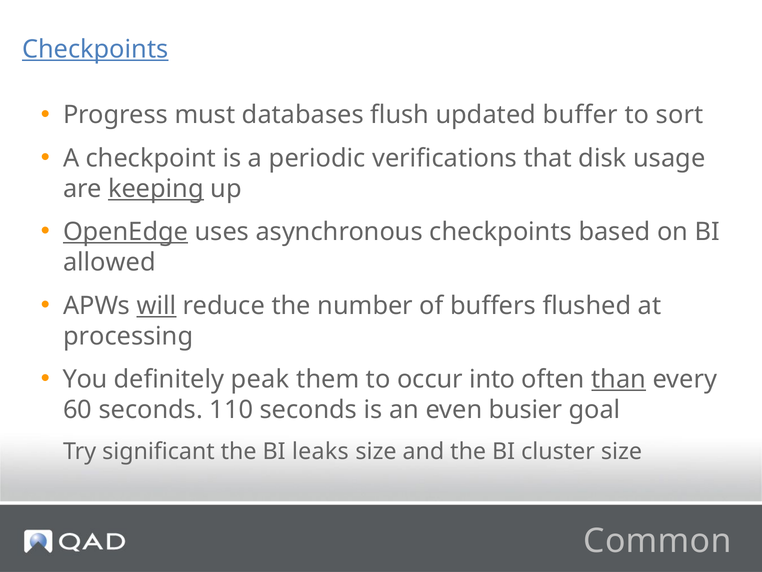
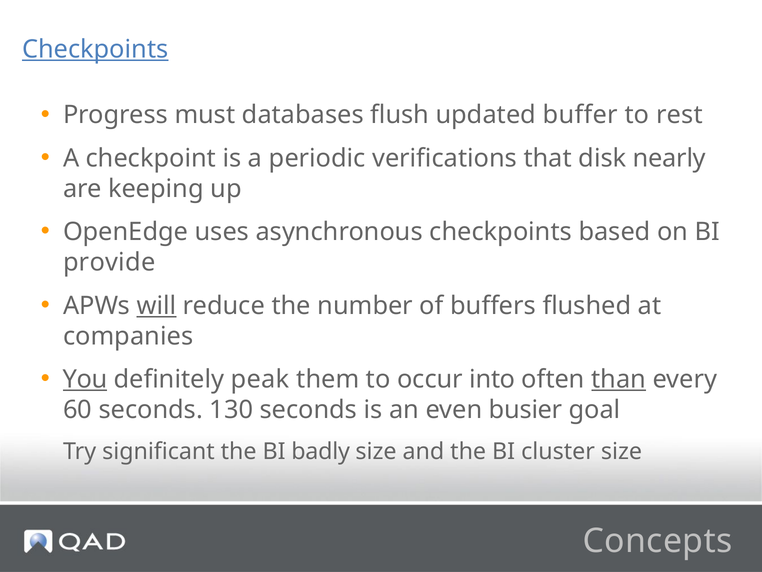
sort: sort -> rest (680, 115)
usage: usage -> nearly (669, 158)
keeping underline: present -> none (156, 189)
OpenEdge underline: present -> none (126, 232)
allowed: allowed -> provide (109, 262)
processing: processing -> companies (128, 336)
You underline: none -> present (85, 379)
110: 110 -> 130 (231, 410)
leaks: leaks -> badly (321, 451)
Common: Common -> Concepts (658, 540)
